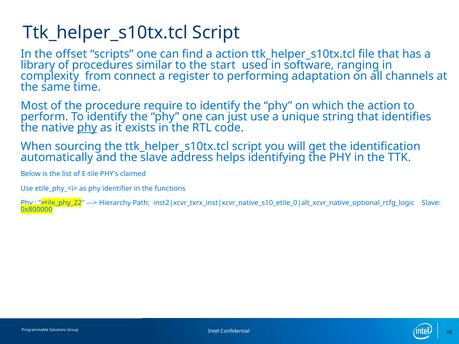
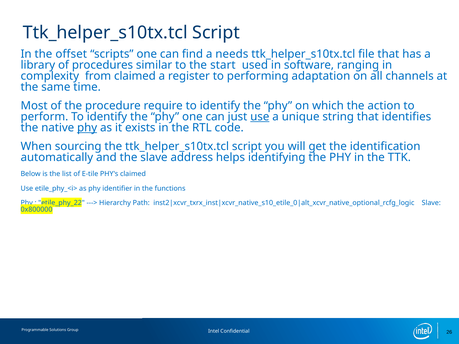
a action: action -> needs (232, 54)
from connect: connect -> claimed (135, 76)
use underline: none -> present (260, 117)
